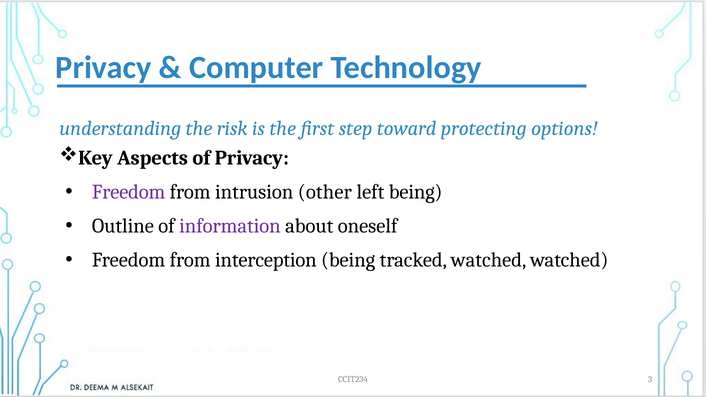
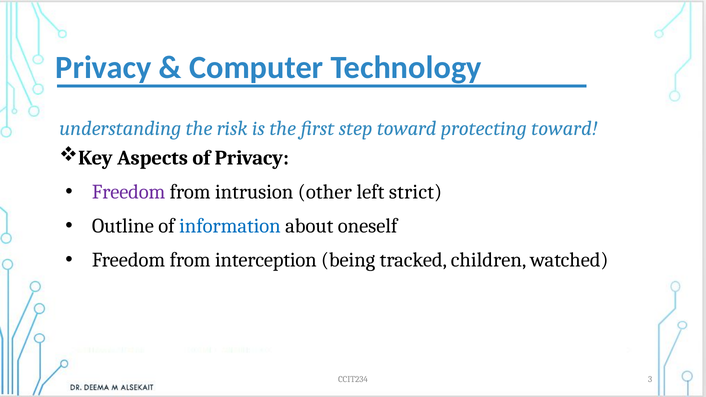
protecting options: options -> toward (564, 129)
left being: being -> strict (416, 192)
information colour: purple -> blue (230, 226)
tracked watched: watched -> children (489, 260)
